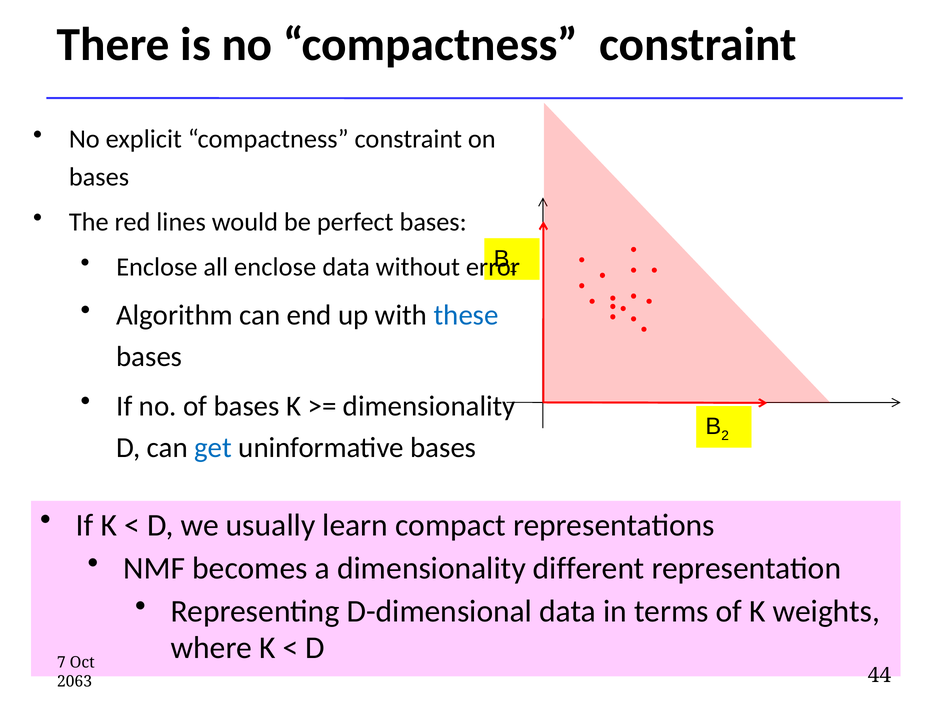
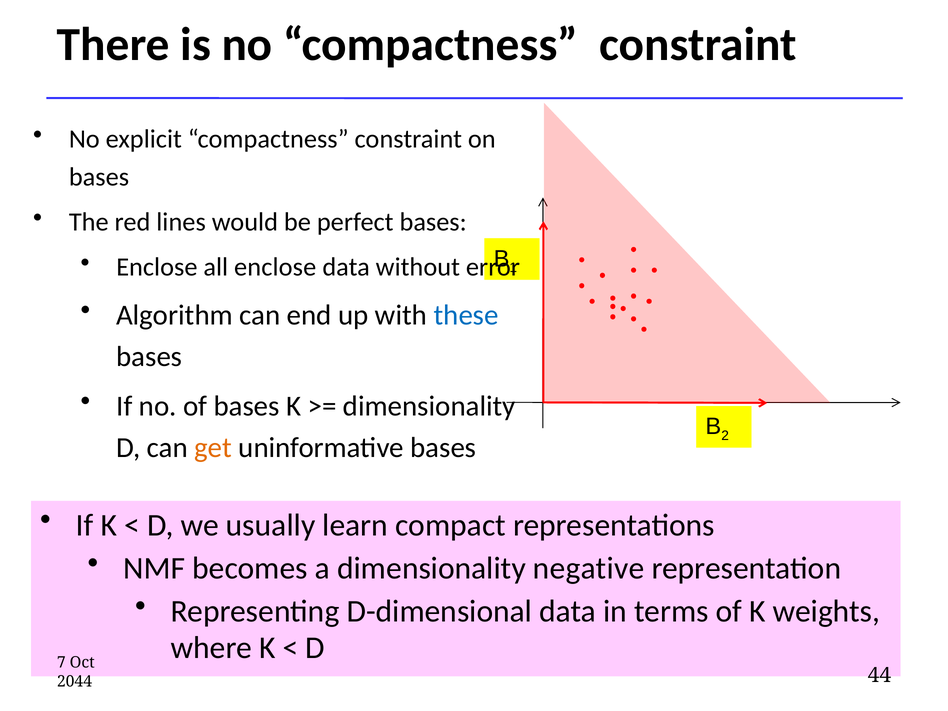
get colour: blue -> orange (213, 448)
different: different -> negative (589, 568)
2063: 2063 -> 2044 (74, 682)
